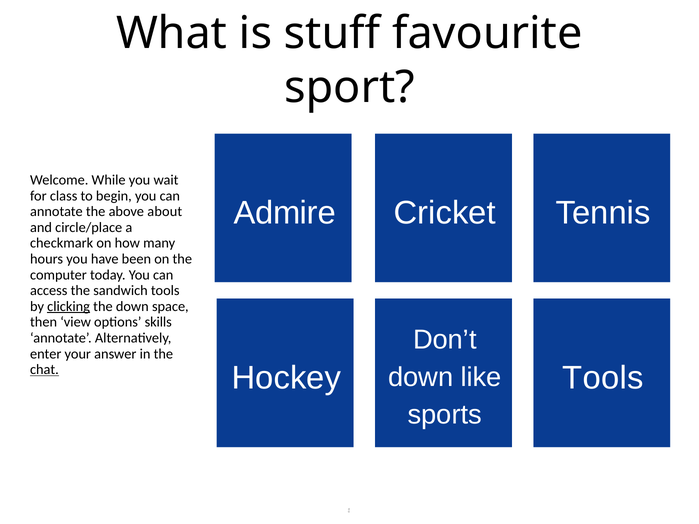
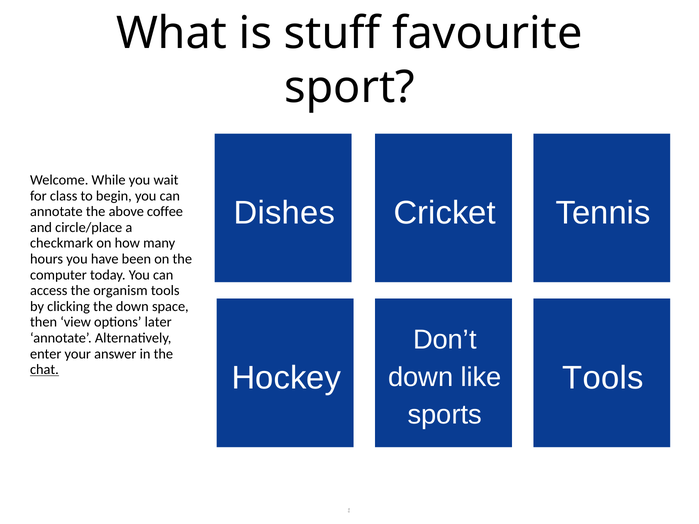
Admire: Admire -> Dishes (284, 213)
about: about -> coffee (165, 212)
sandwich: sandwich -> organism (120, 291)
clicking underline: present -> none (69, 307)
skills: skills -> later (158, 322)
